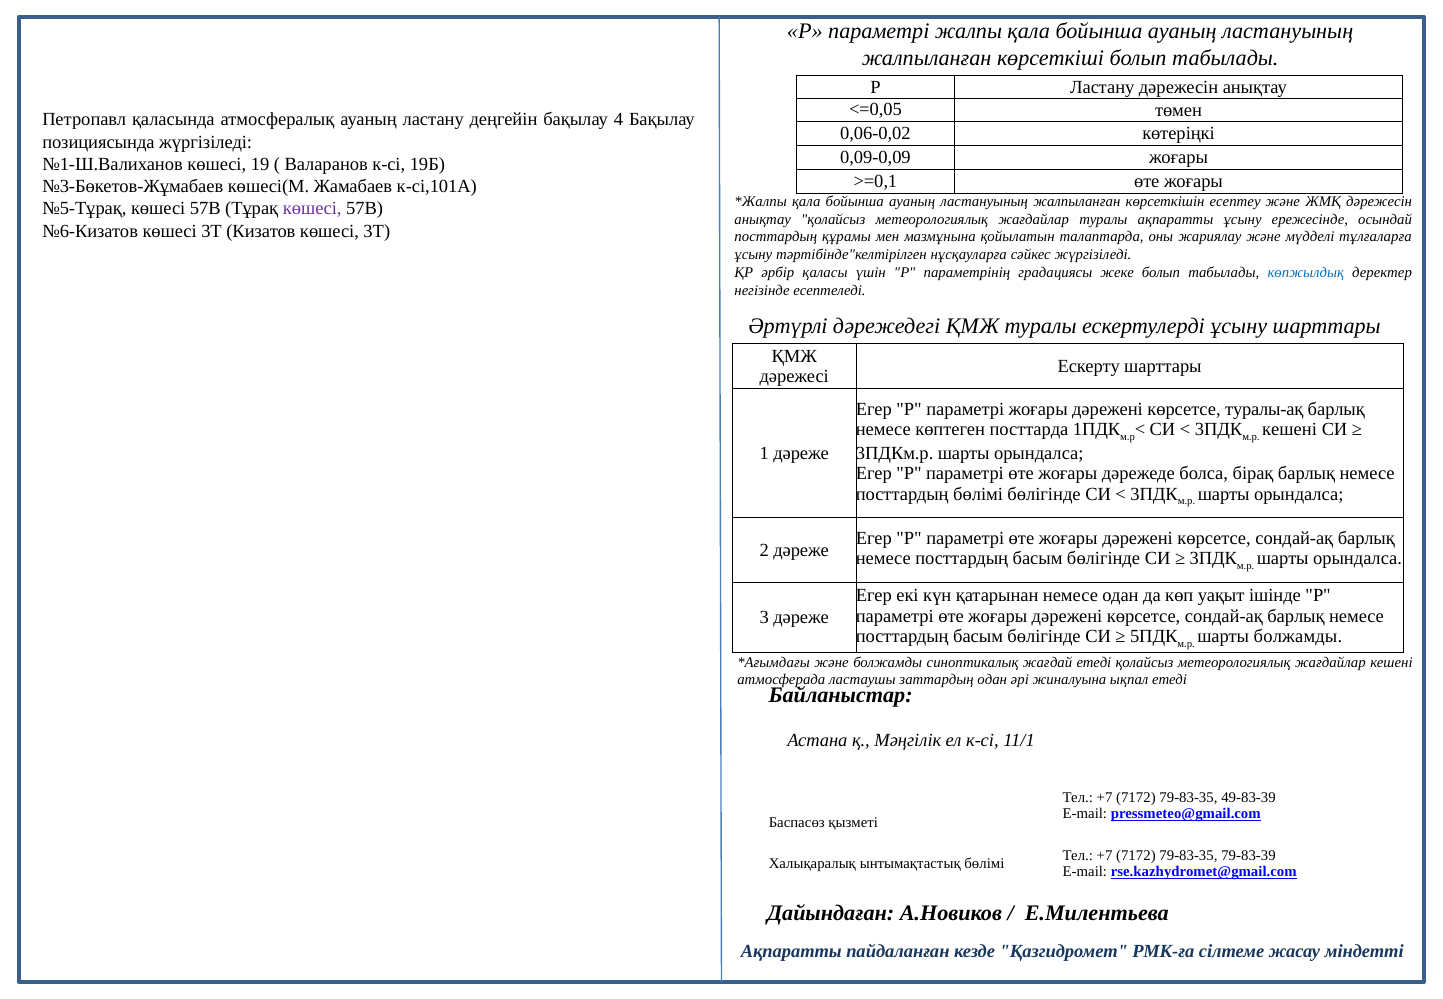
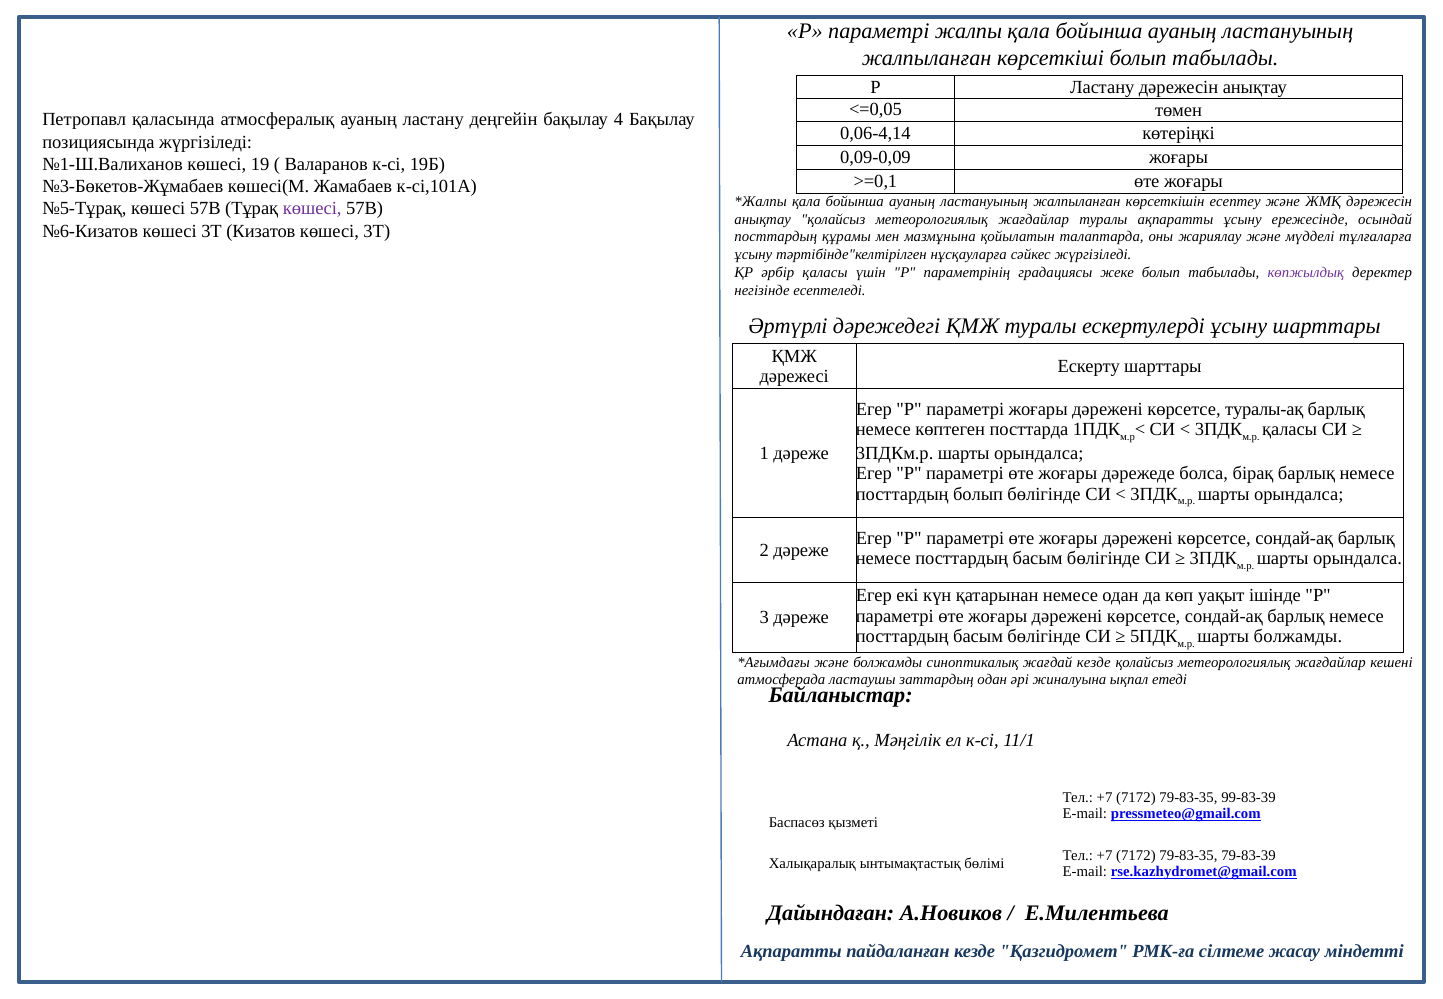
0,06-0,02: 0,06-0,02 -> 0,06-4,14 (875, 134)
көпжылдық colour: blue -> purple (1306, 272)
кешені: кешені -> қаласы (1290, 430)
посттардың бөлімі: бөлімі -> болып (978, 494)
жағдай етеді: етеді -> кезде (1094, 662)
49-83-39: 49-83-39 -> 99-83-39 (1249, 798)
